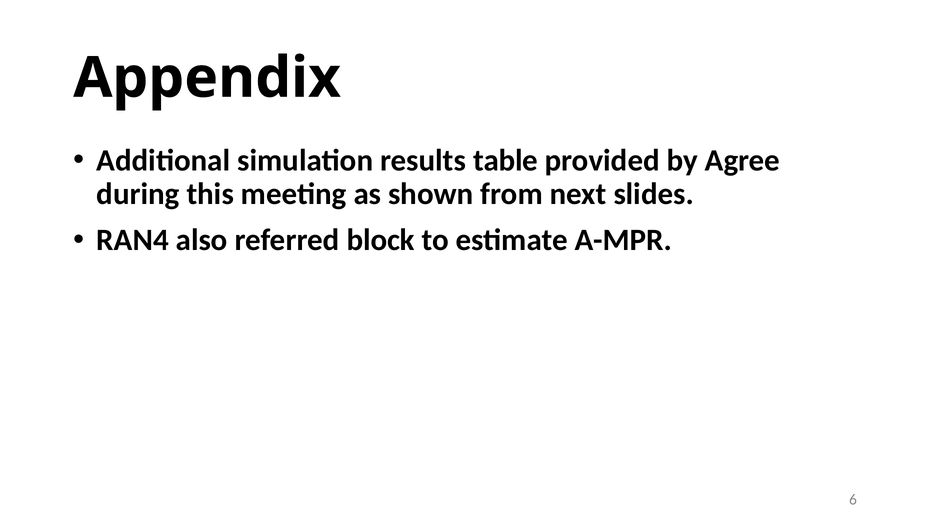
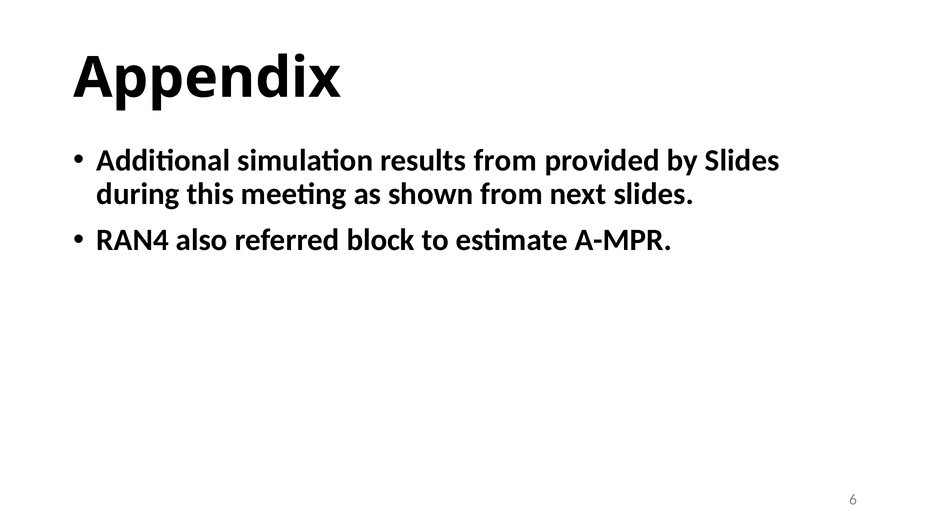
results table: table -> from (505, 160)
by Agree: Agree -> Slides (742, 160)
